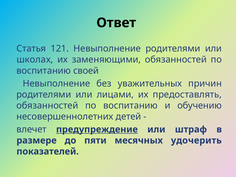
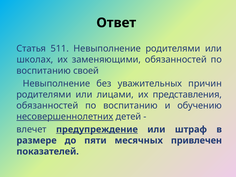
121: 121 -> 511 (60, 49)
предоставлять: предоставлять -> представления (187, 95)
несовершеннолетних underline: none -> present (65, 117)
удочерить: удочерить -> привлечен (196, 140)
